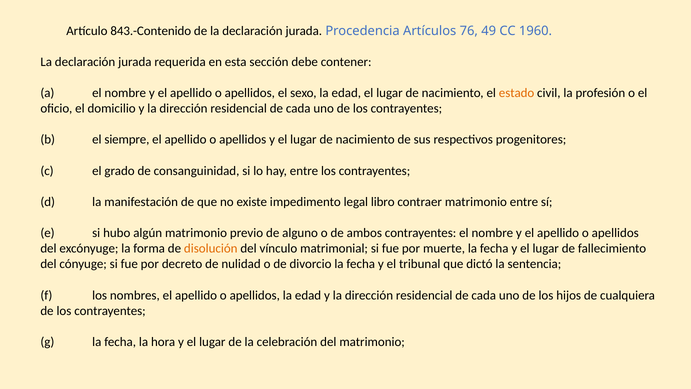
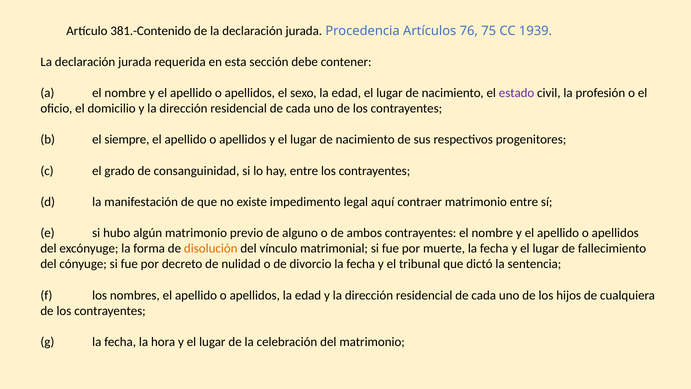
843.-Contenido: 843.-Contenido -> 381.-Contenido (151, 31)
49: 49 -> 75 (489, 31)
1960: 1960 -> 1939 (536, 31)
estado colour: orange -> purple (517, 93)
libro: libro -> aquí (383, 202)
